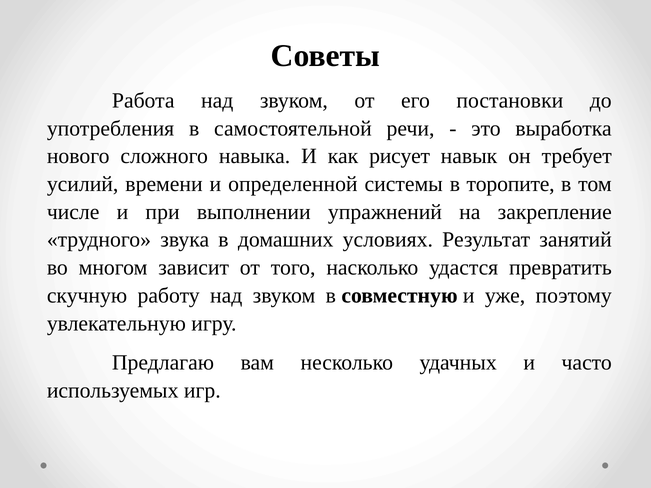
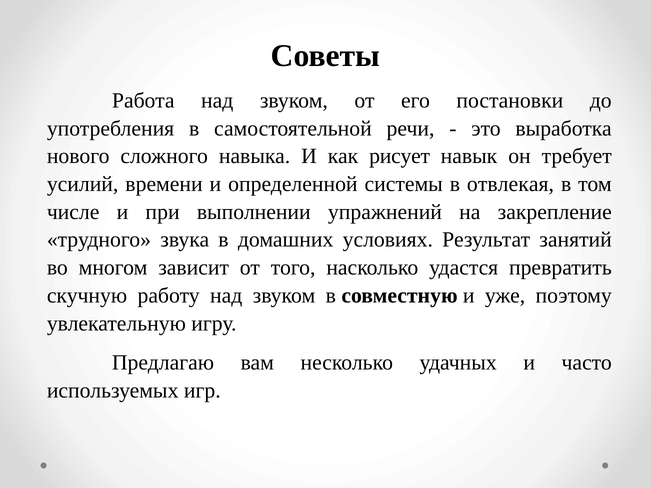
торопите: торопите -> отвлекая (510, 184)
